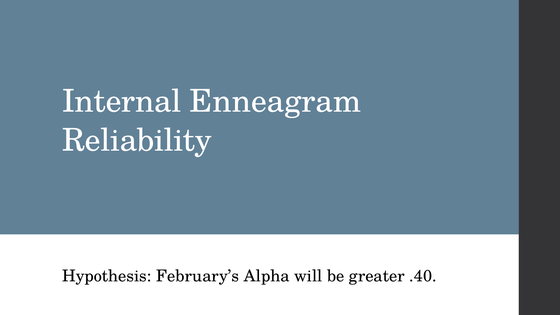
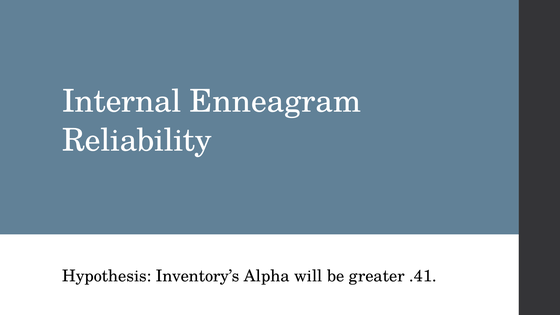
February’s: February’s -> Inventory’s (198, 276)
.40: .40 -> .41 (423, 276)
